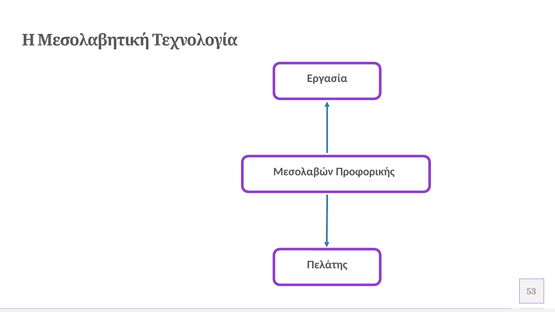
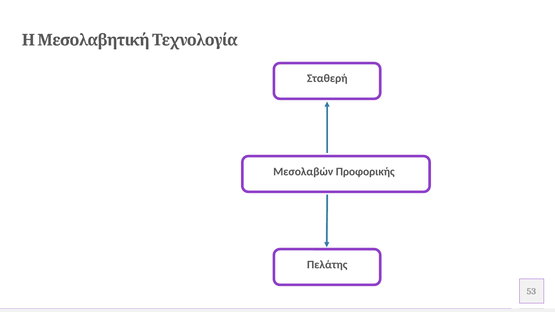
Εργασία: Εργασία -> Σταθερή (327, 79)
